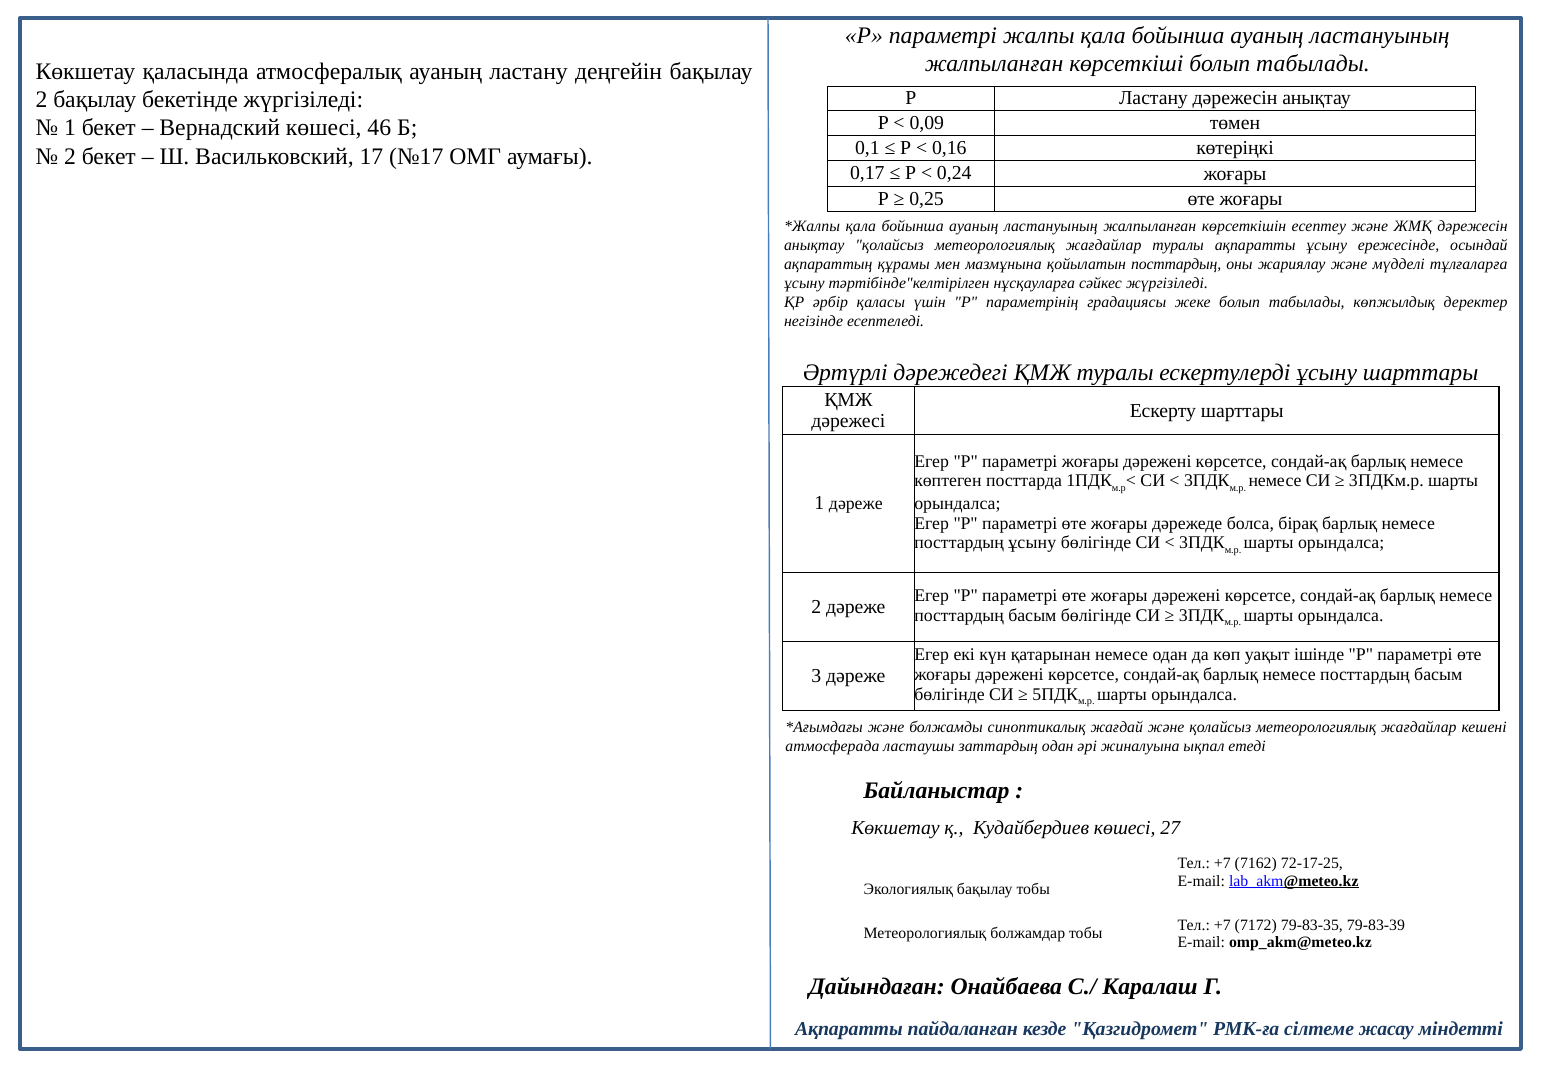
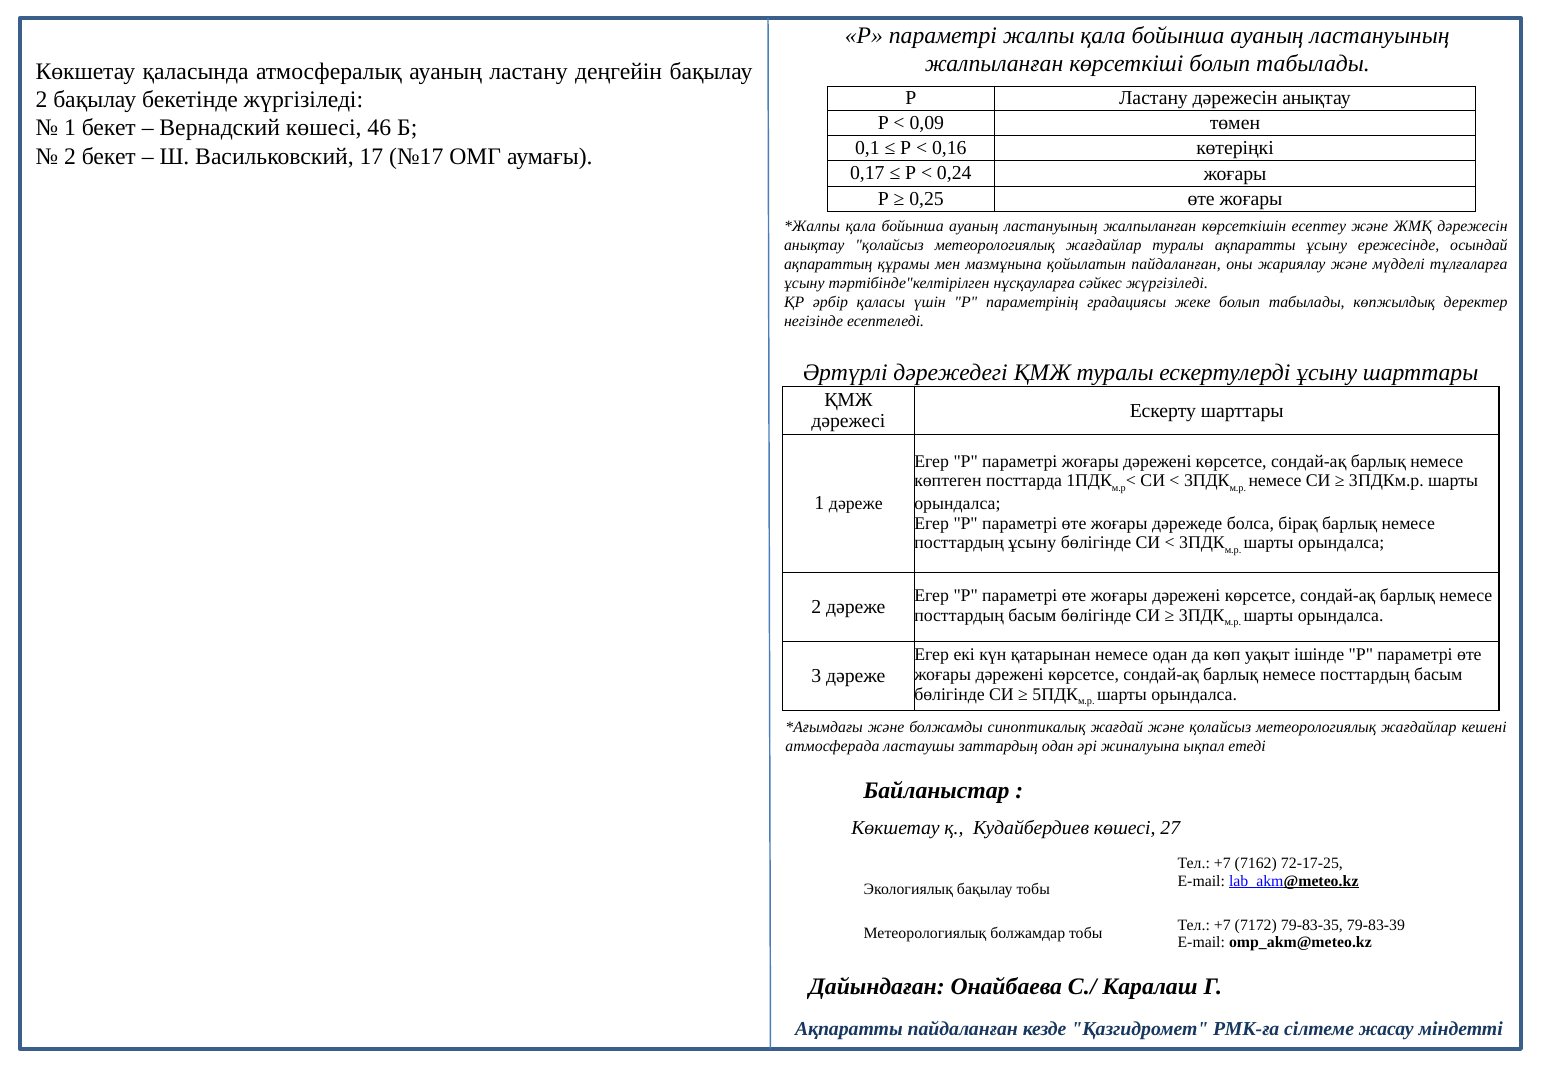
қойылатын посттардың: посттардың -> пайдаланған (1176, 264)
